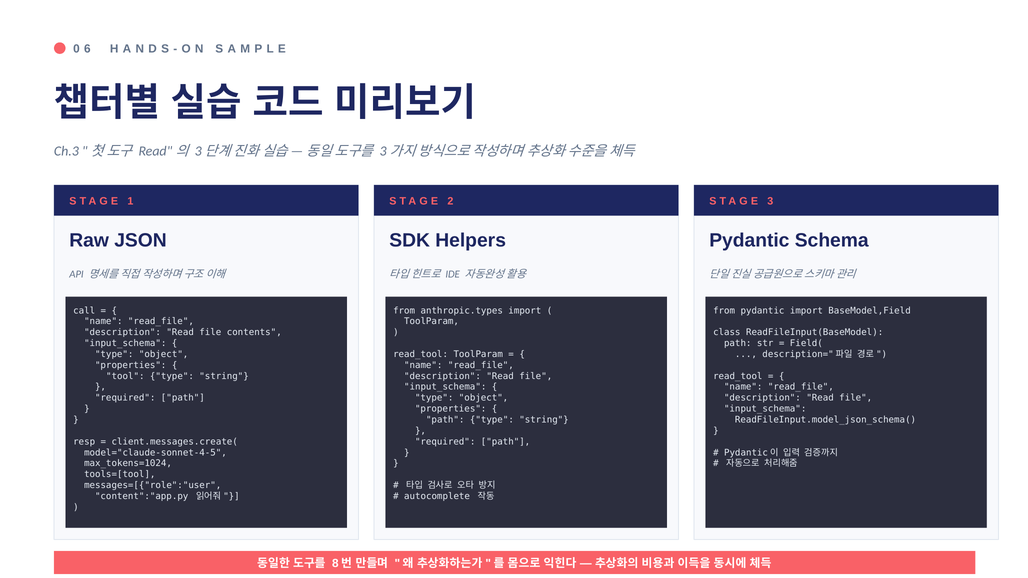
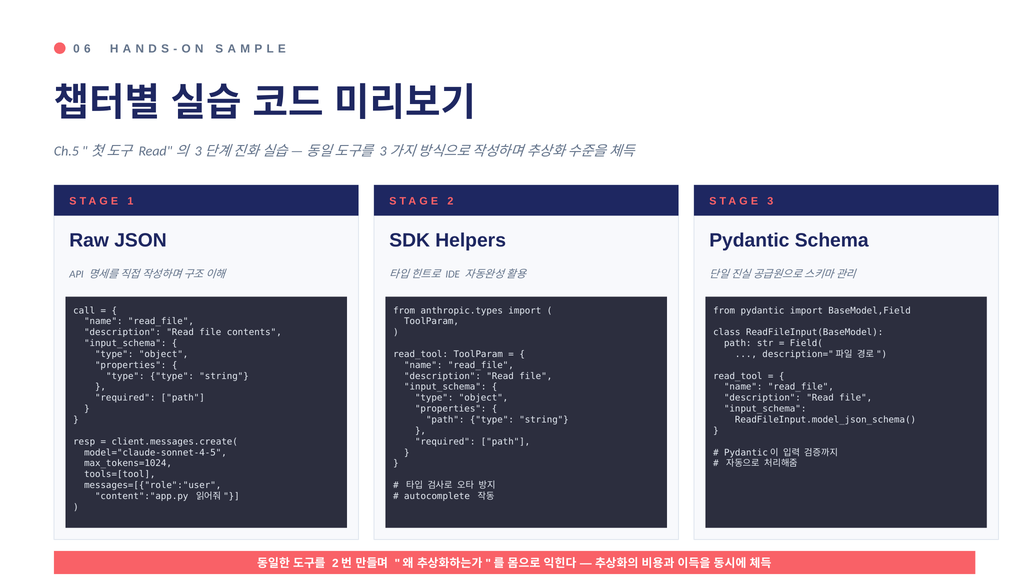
Ch.3: Ch.3 -> Ch.5 (66, 151)
tool: tool -> type (125, 376)
8: 8 -> 2 (335, 564)
